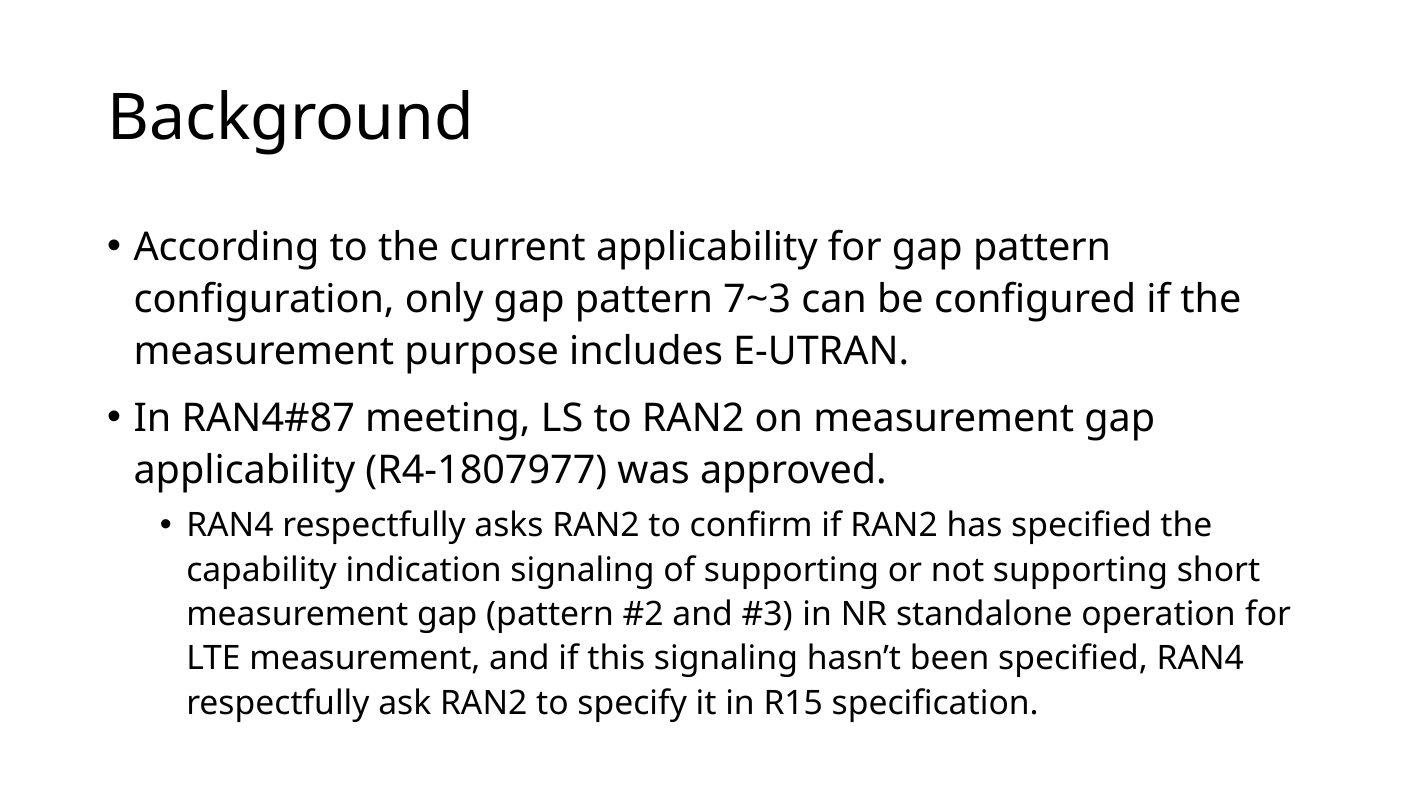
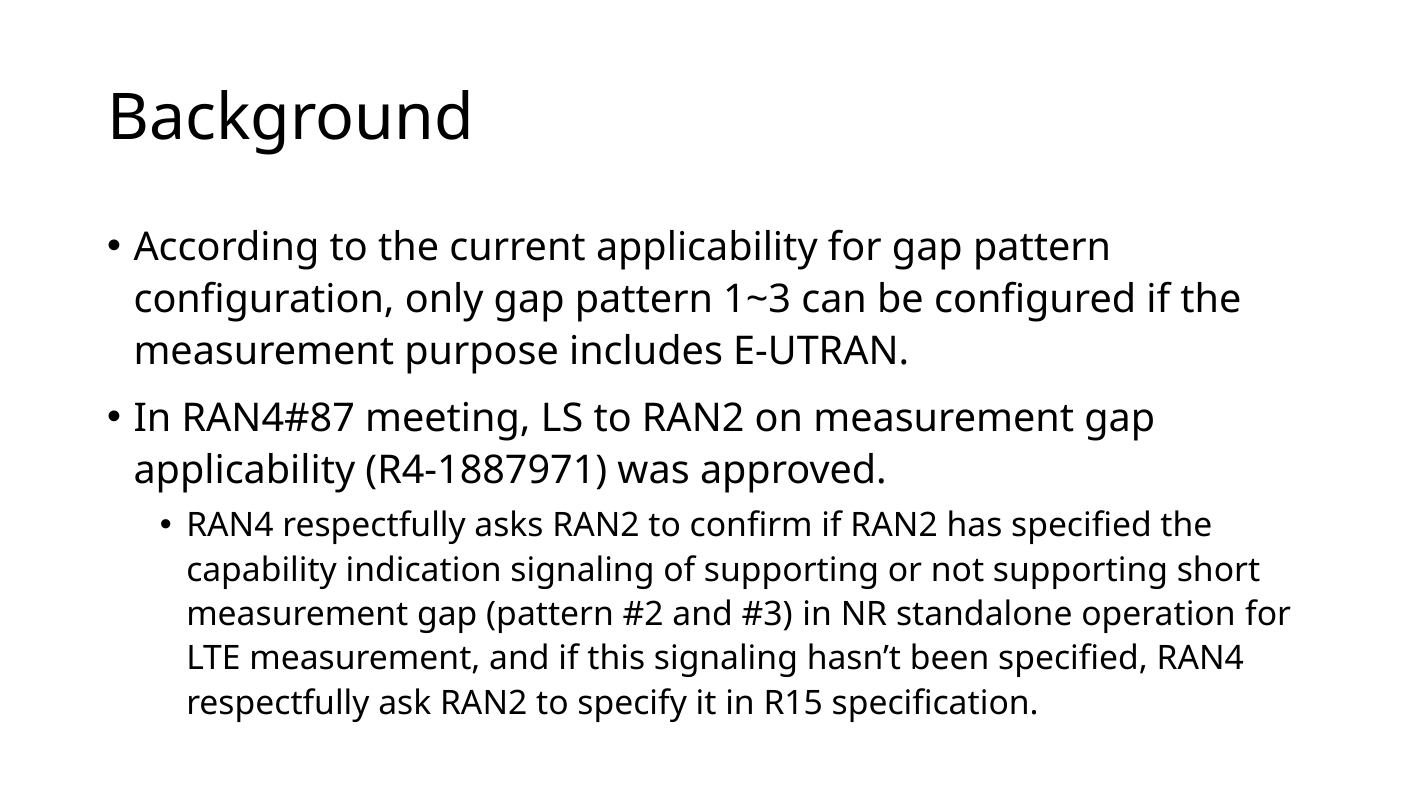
7~3: 7~3 -> 1~3 (757, 299)
R4-1807977: R4-1807977 -> R4-1887971 (486, 471)
